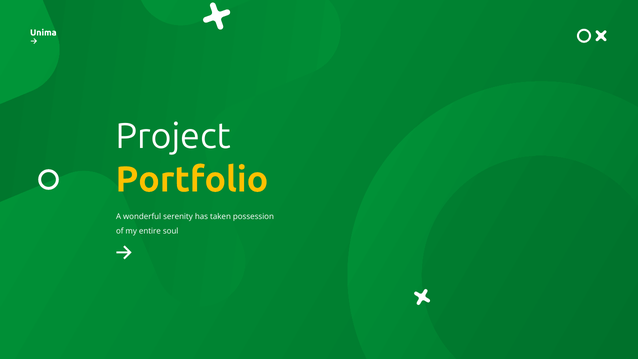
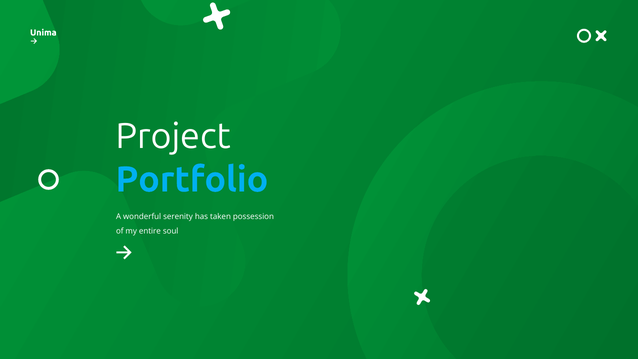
Portfolio colour: yellow -> light blue (192, 180)
